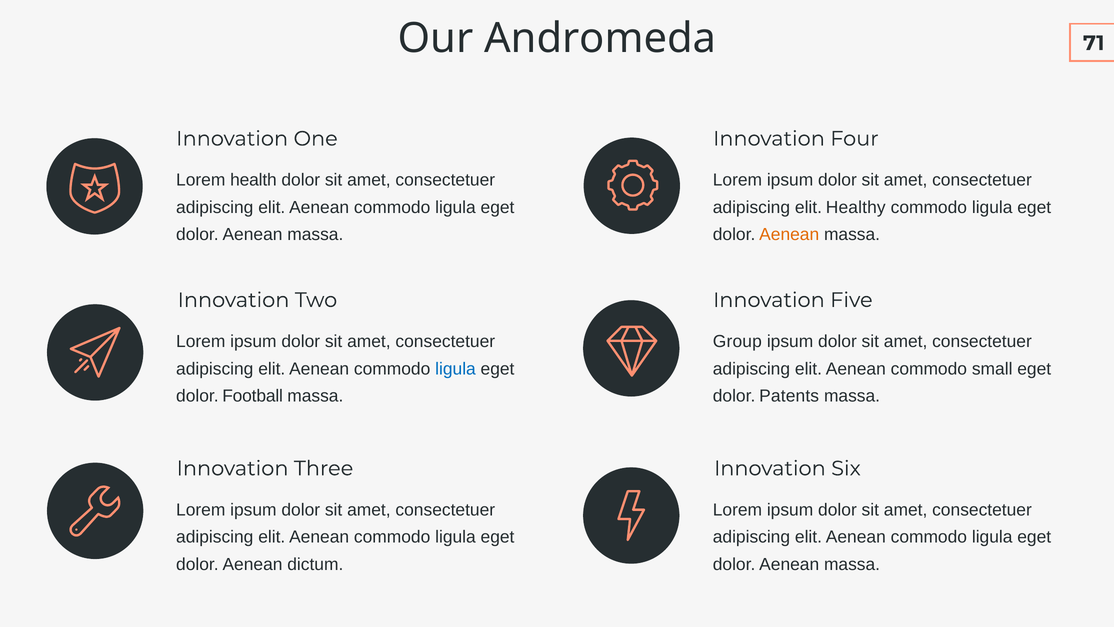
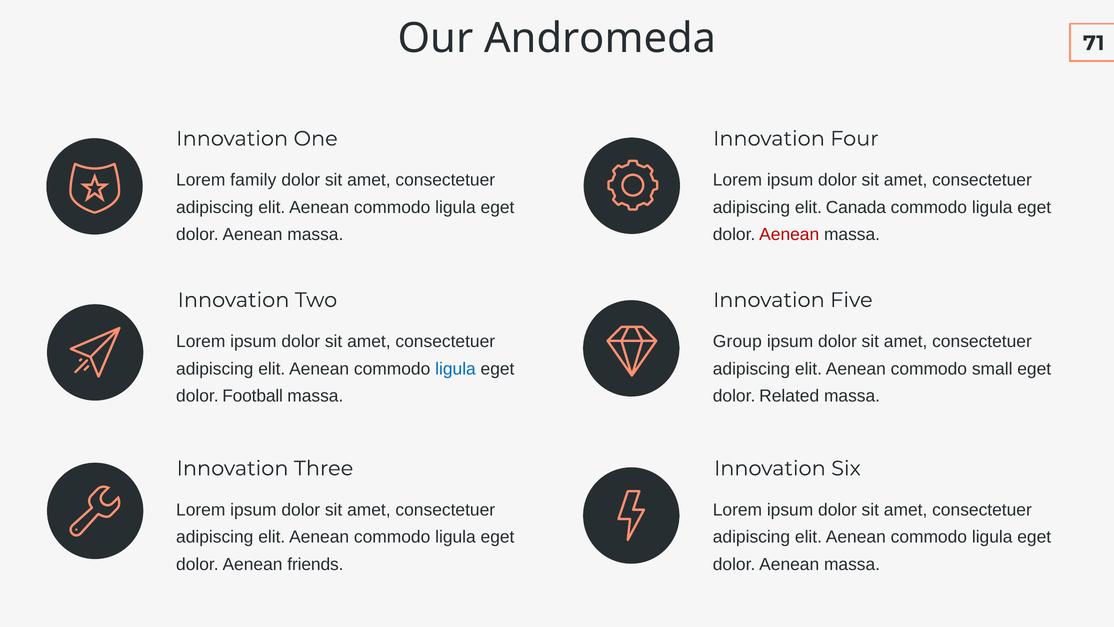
health: health -> family (253, 180)
Healthy: Healthy -> Canada (856, 207)
Aenean colour: orange -> red (789, 234)
Patents: Patents -> Related (789, 396)
dictum: dictum -> friends (315, 564)
